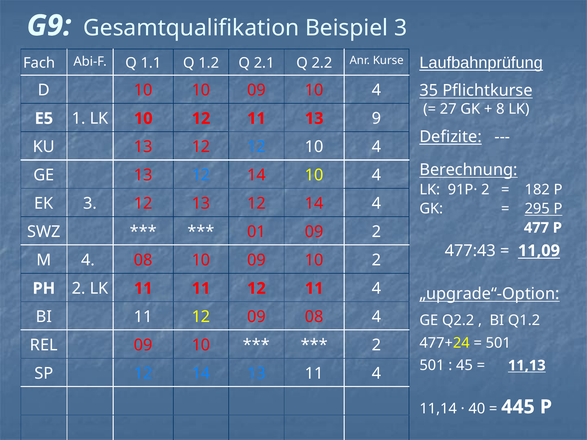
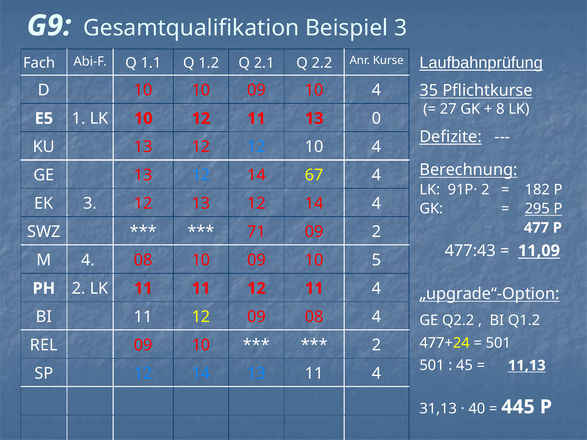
9: 9 -> 0 (377, 119)
14 10: 10 -> 67 (314, 175)
01: 01 -> 71 (256, 232)
10 2: 2 -> 5 (377, 260)
11,14: 11,14 -> 31,13 (438, 409)
